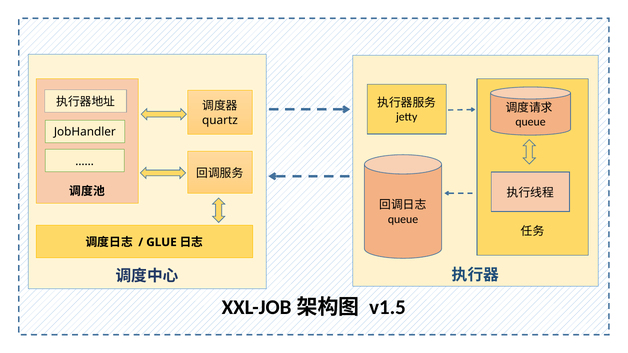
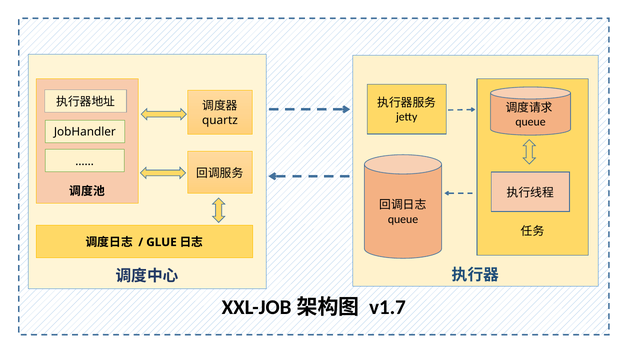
v1.5: v1.5 -> v1.7 (388, 308)
